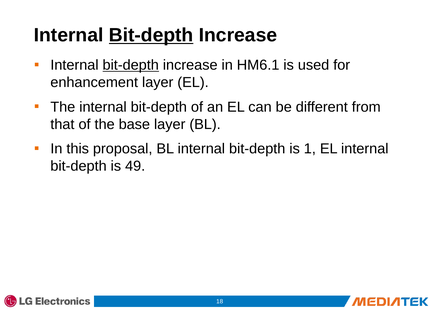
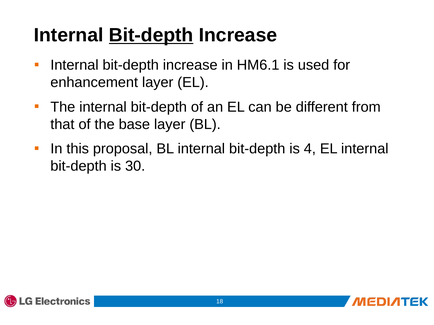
bit-depth underline: present -> none (131, 65)
1: 1 -> 4 (310, 149)
49: 49 -> 30 (135, 166)
